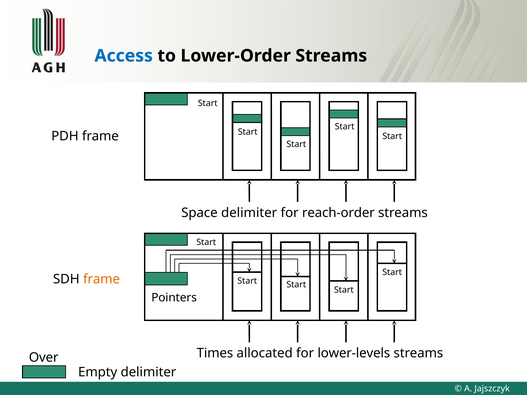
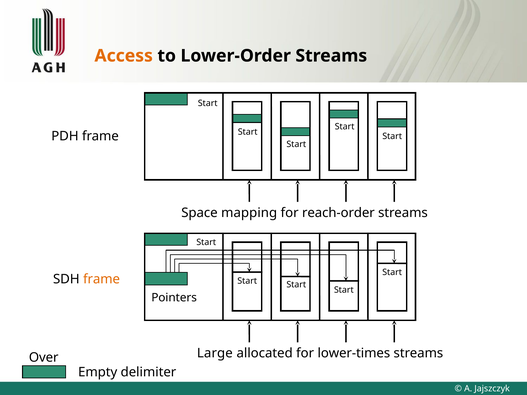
Access colour: blue -> orange (124, 56)
Space delimiter: delimiter -> mapping (249, 213)
Times: Times -> Large (215, 353)
lower-levels: lower-levels -> lower-times (354, 353)
